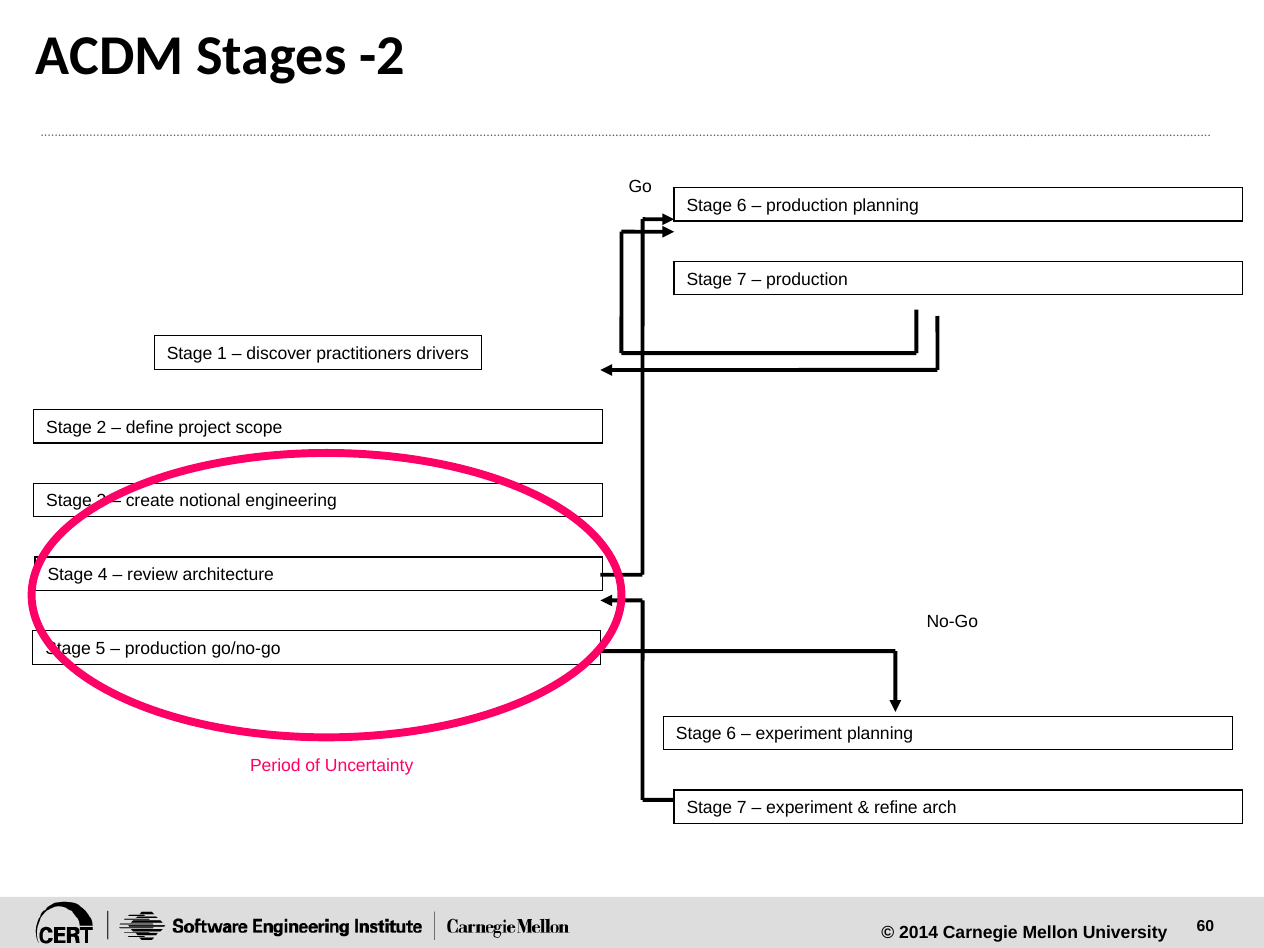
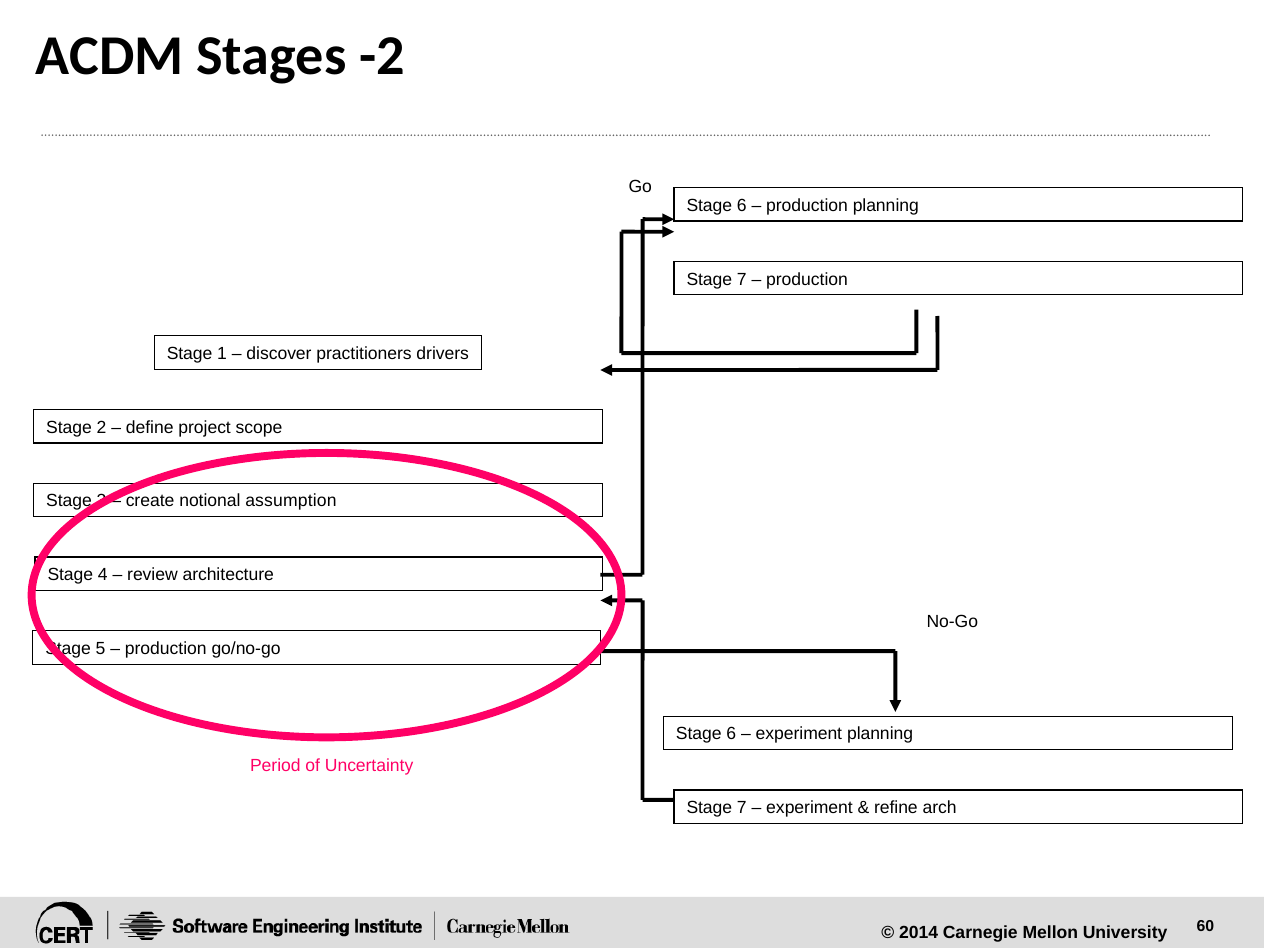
engineering: engineering -> assumption (291, 501)
